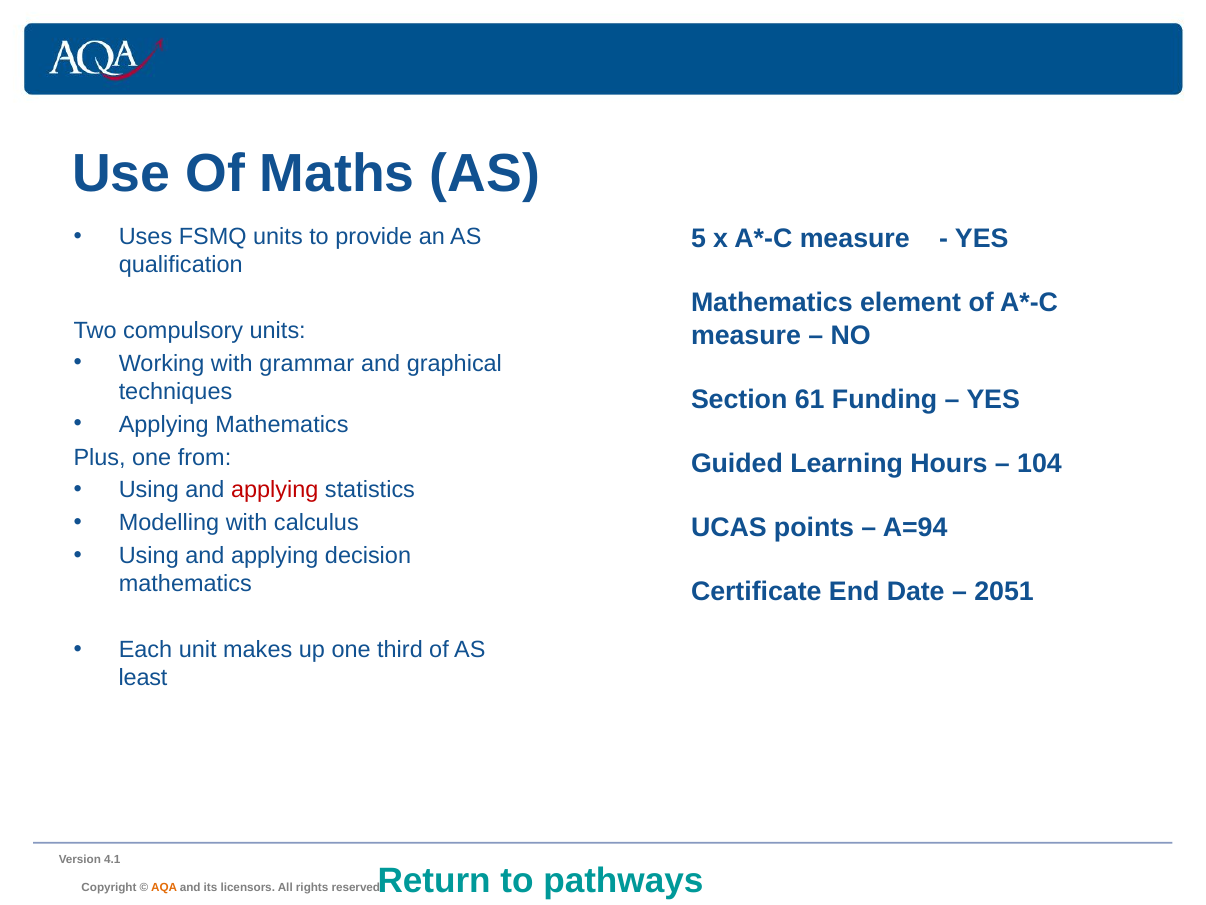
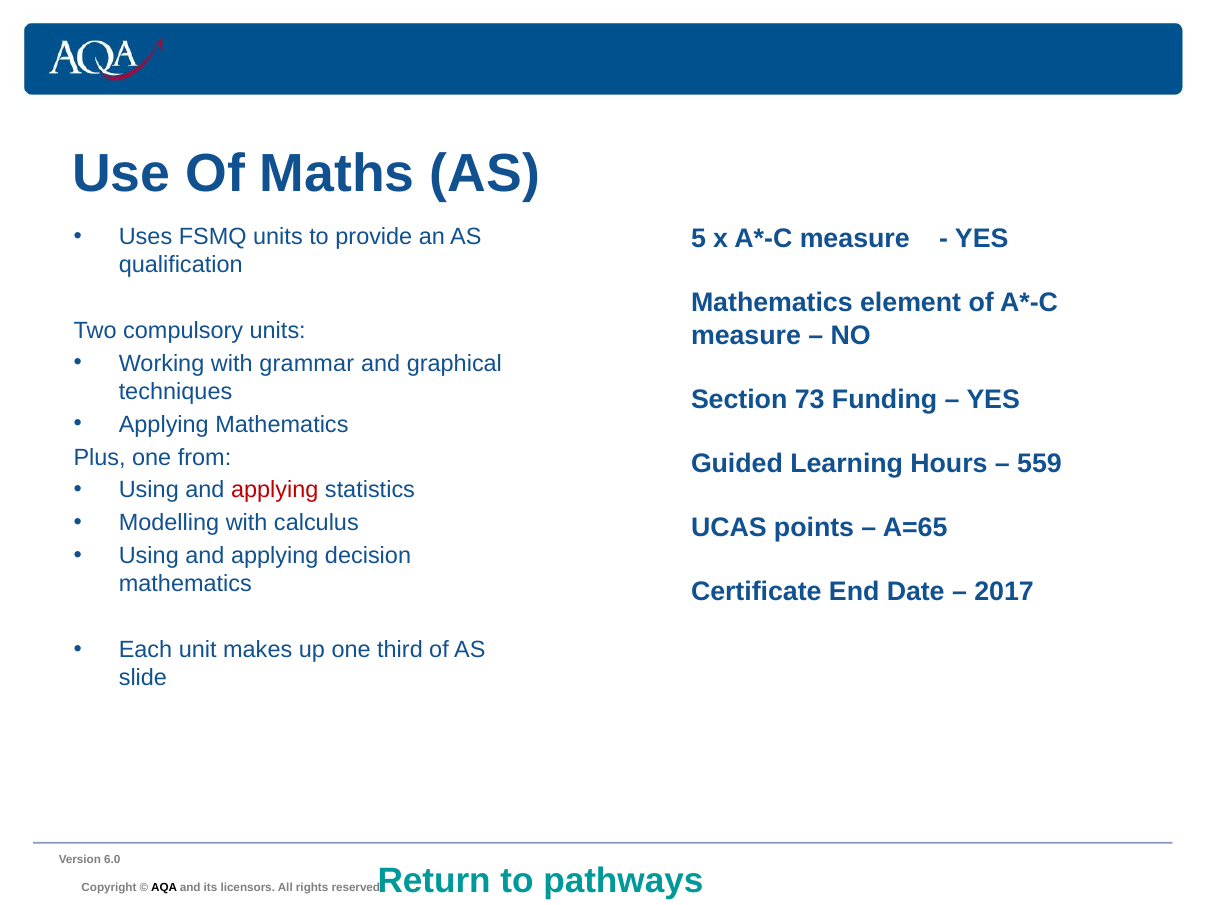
61: 61 -> 73 (810, 399)
104: 104 -> 559 (1040, 463)
A=94: A=94 -> A=65 (915, 528)
2051: 2051 -> 2017 (1004, 592)
least: least -> slide (143, 678)
4.1: 4.1 -> 6.0 (112, 859)
AQA colour: orange -> black (164, 887)
